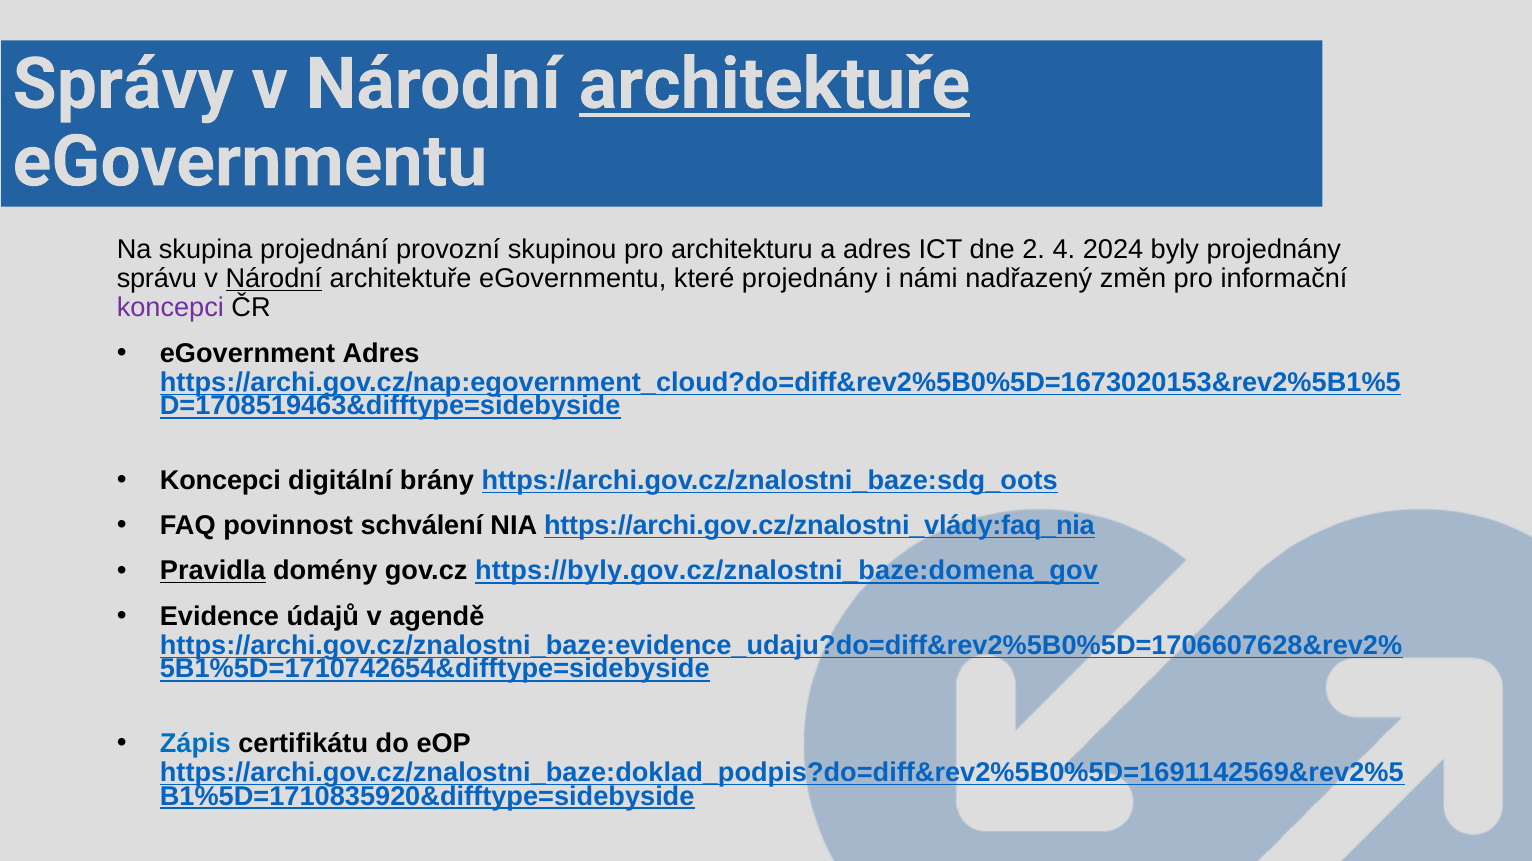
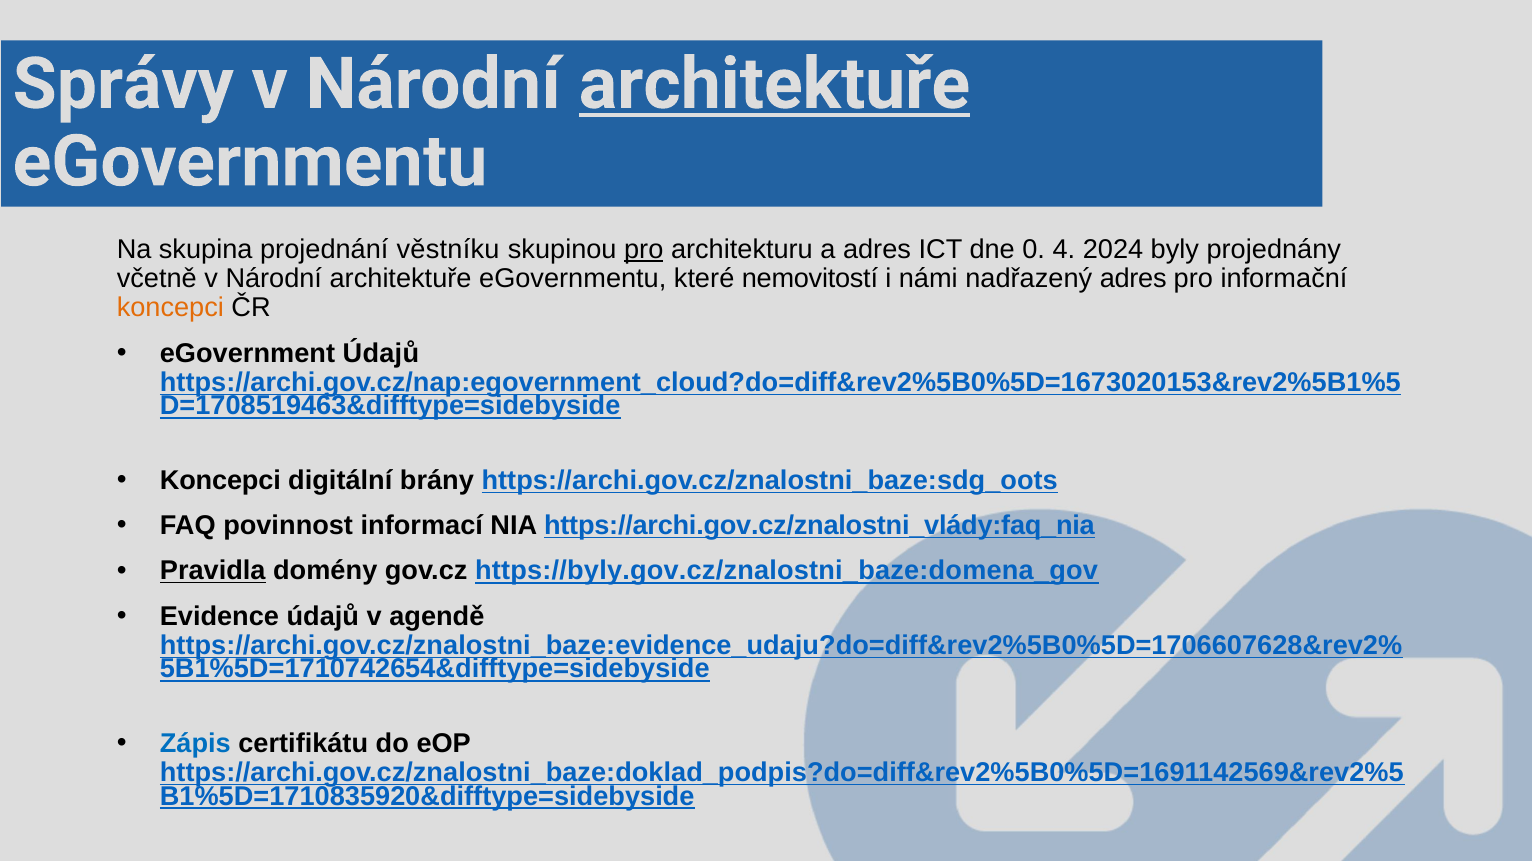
provozní: provozní -> věstníku (448, 250)
pro underline: none -> present (644, 250)
2: 2 -> 0 (1034, 250)
správu: správu -> včetně (157, 279)
Národní underline: present -> none (274, 279)
které projednány: projednány -> nemovitostí (810, 279)
nadřazený změn: změn -> adres (1133, 279)
koncepci colour: purple -> orange (170, 308)
eGovernment Adres: Adres -> Údajů (381, 354)
schválení: schválení -> informací (422, 526)
